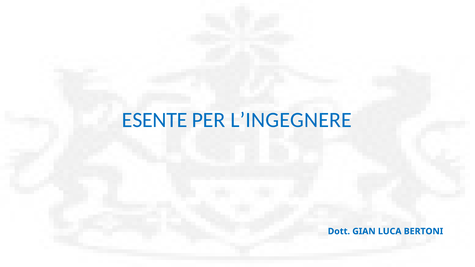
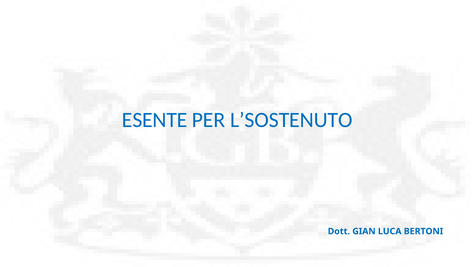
L’INGEGNERE: L’INGEGNERE -> L’SOSTENUTO (291, 120)
